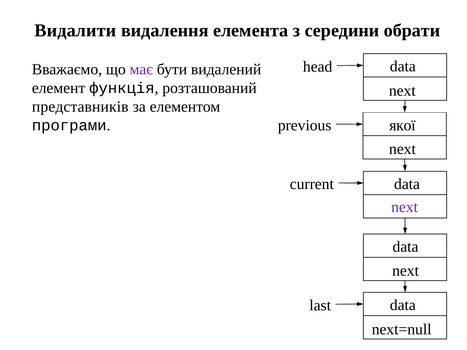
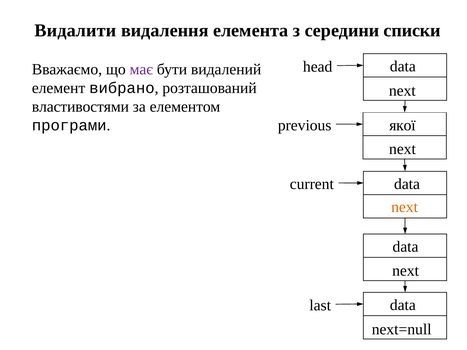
обрати: обрати -> списки (412, 30)
функція: функція -> вибрано (122, 88)
представників: представників -> властивостями (80, 107)
next colour: purple -> orange (405, 207)
